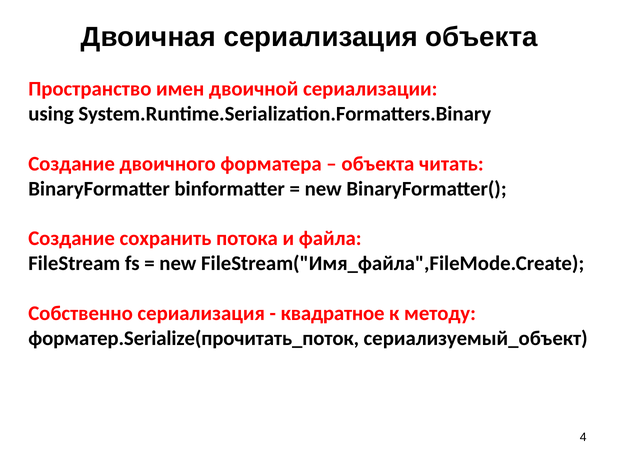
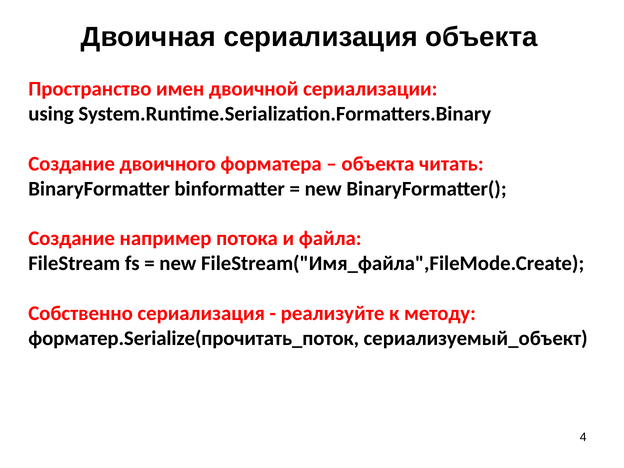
сохранить: сохранить -> например (166, 239)
квадратное: квадратное -> реализуйте (333, 313)
